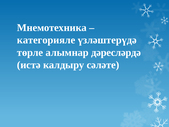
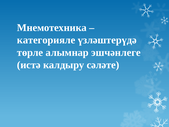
дәресләрдә: дәресләрдә -> эшчәнлеге (116, 52)
